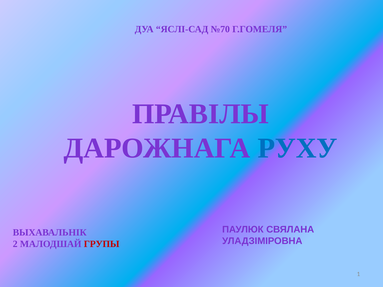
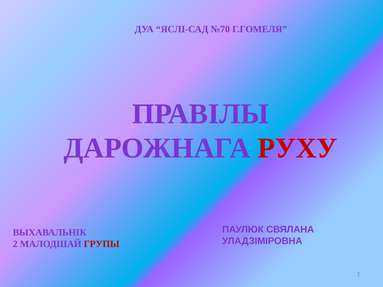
РУХУ colour: blue -> red (297, 148)
